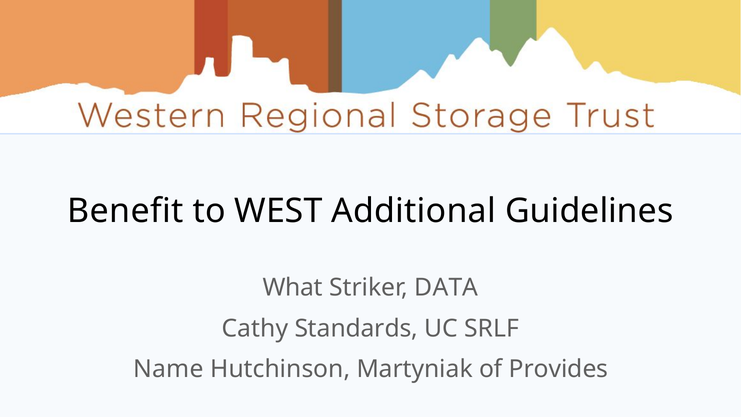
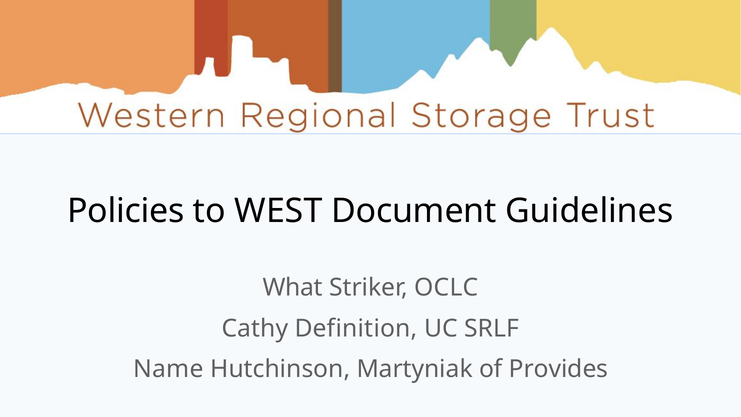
Benefit: Benefit -> Policies (126, 211)
Additional: Additional -> Document (414, 211)
DATA: DATA -> OCLC (446, 288)
Standards: Standards -> Definition (356, 328)
